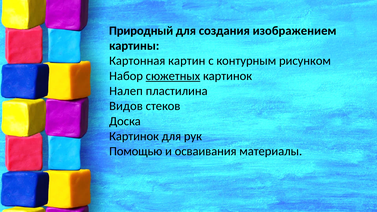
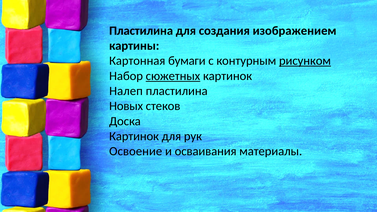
Природный: Природный -> Пластилина (141, 31)
картин: картин -> бумаги (187, 61)
рисунком underline: none -> present (305, 61)
Видов: Видов -> Новых (126, 106)
Помощью: Помощью -> Освоение (136, 151)
